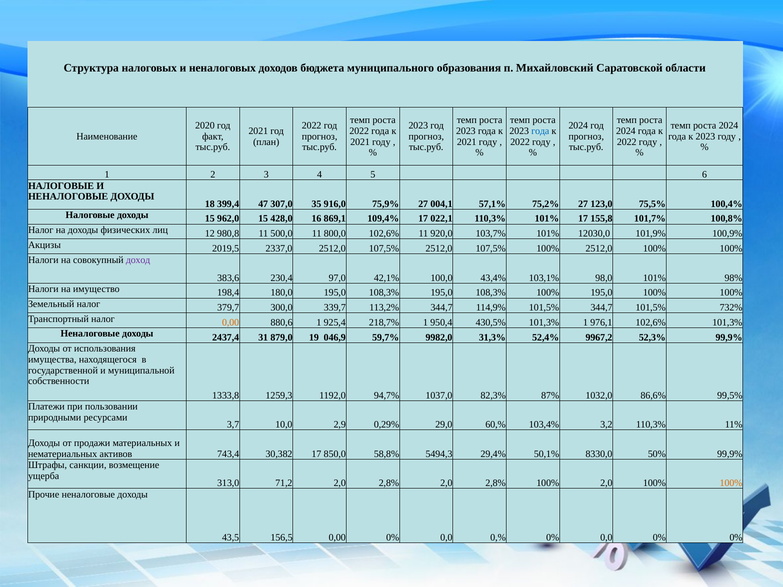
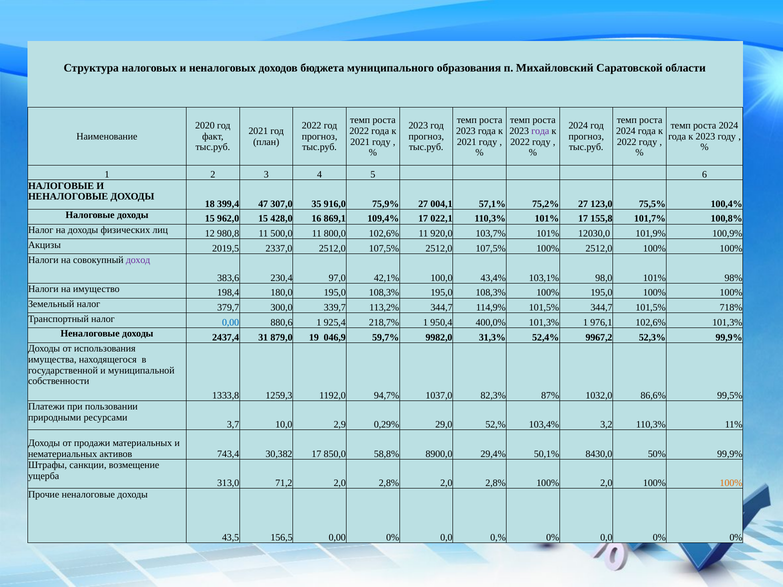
года colour: blue -> purple (540, 131)
732%: 732% -> 718% (731, 308)
0,00 colour: orange -> blue (231, 323)
430,5%: 430,5% -> 400,0% (491, 323)
60,%: 60,% -> 52,% (496, 425)
5494,3: 5494,3 -> 8900,0 (439, 454)
8330,0: 8330,0 -> 8430,0 (599, 454)
